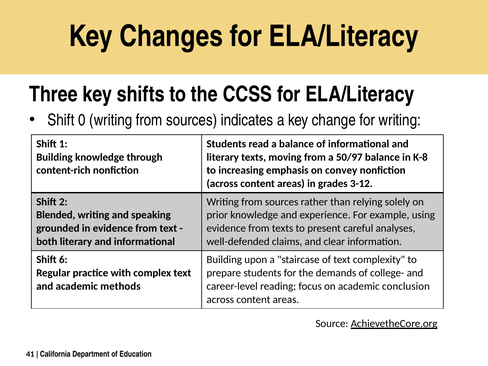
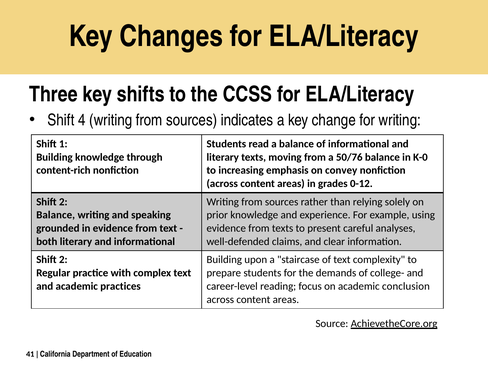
0: 0 -> 4 (82, 120)
50/97: 50/97 -> 50/76 (349, 157)
K-8: K-8 -> K-0 (420, 157)
3-12: 3-12 -> 0-12 (361, 184)
Blended: Blended -> Balance (56, 215)
6: 6 -> 2 (63, 260)
methods: methods -> practices (121, 286)
